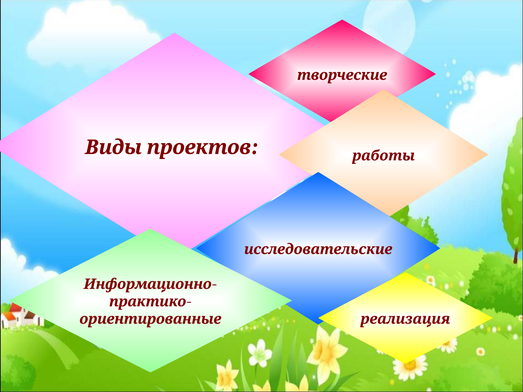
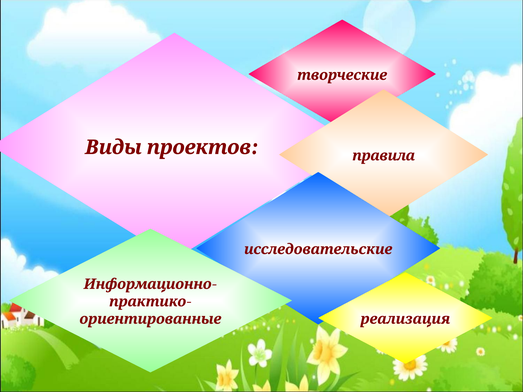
работы: работы -> правила (384, 156)
